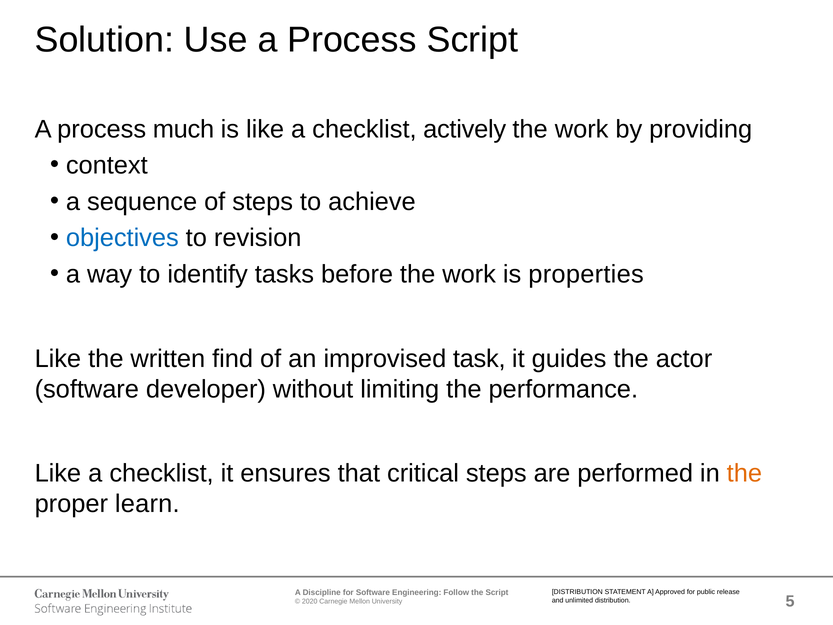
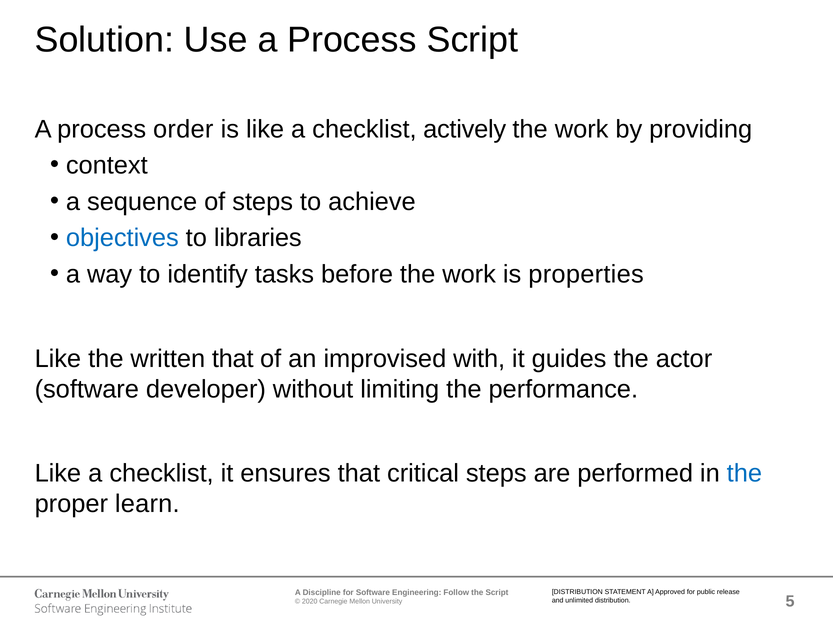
much: much -> order (183, 129)
revision: revision -> libraries (258, 238)
written find: find -> that (233, 358)
task: task -> with (479, 358)
the colour: orange -> blue (744, 473)
